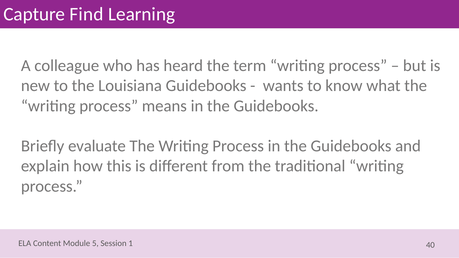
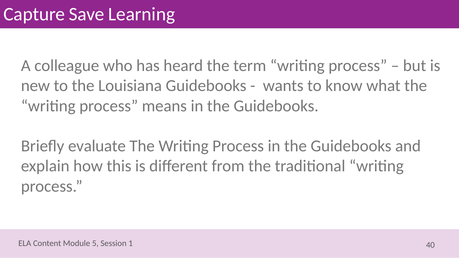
Find: Find -> Save (87, 14)
